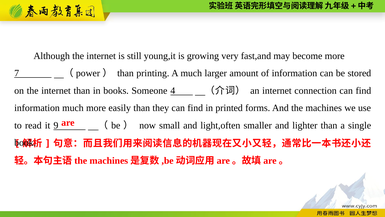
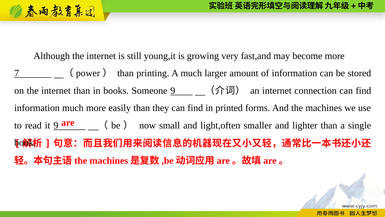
Someone 4: 4 -> 9 (173, 90)
